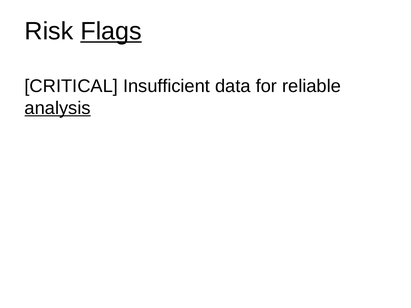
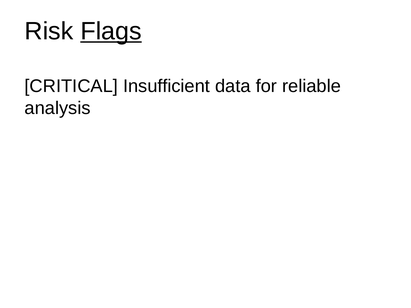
analysis underline: present -> none (58, 108)
